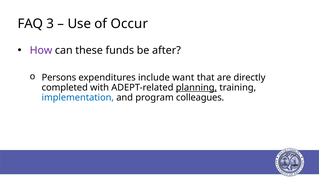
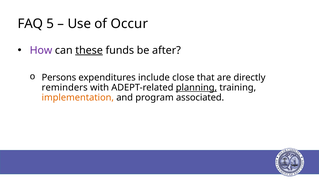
3: 3 -> 5 (50, 24)
these underline: none -> present (89, 50)
want: want -> close (183, 78)
completed: completed -> reminders (65, 88)
implementation colour: blue -> orange (78, 98)
colleagues: colleagues -> associated (200, 98)
